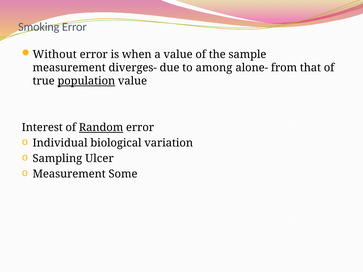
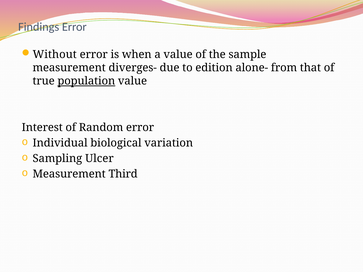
Smoking: Smoking -> Findings (39, 27)
among: among -> edition (214, 68)
Random underline: present -> none (101, 128)
Some: Some -> Third (123, 174)
